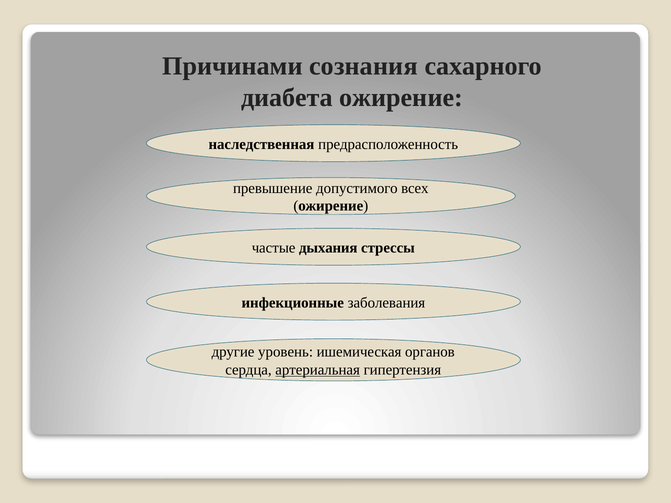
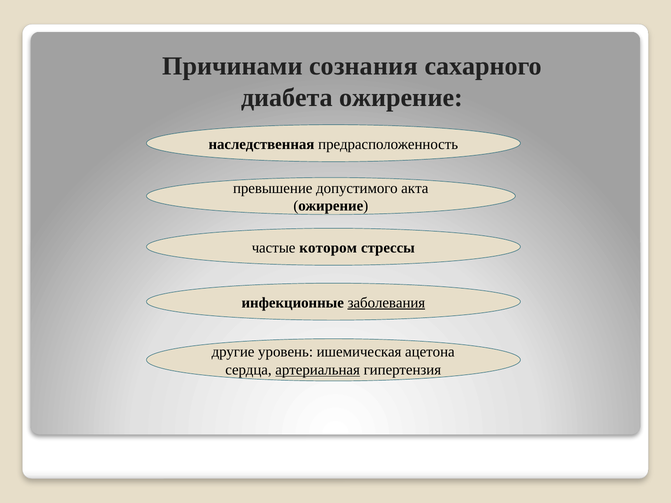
всех: всех -> акта (415, 188)
дыхания: дыхания -> котором (328, 248)
заболевания underline: none -> present (386, 303)
органов: органов -> ацетона (430, 352)
